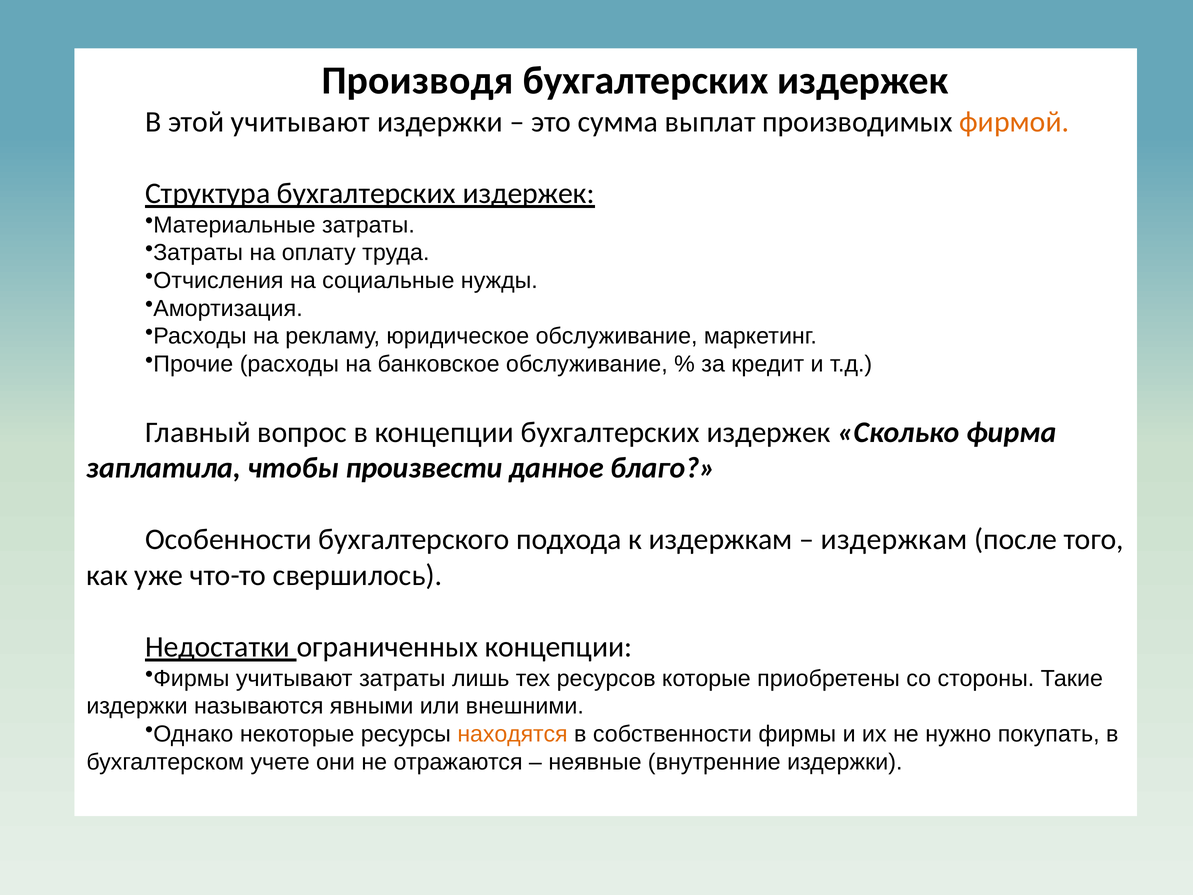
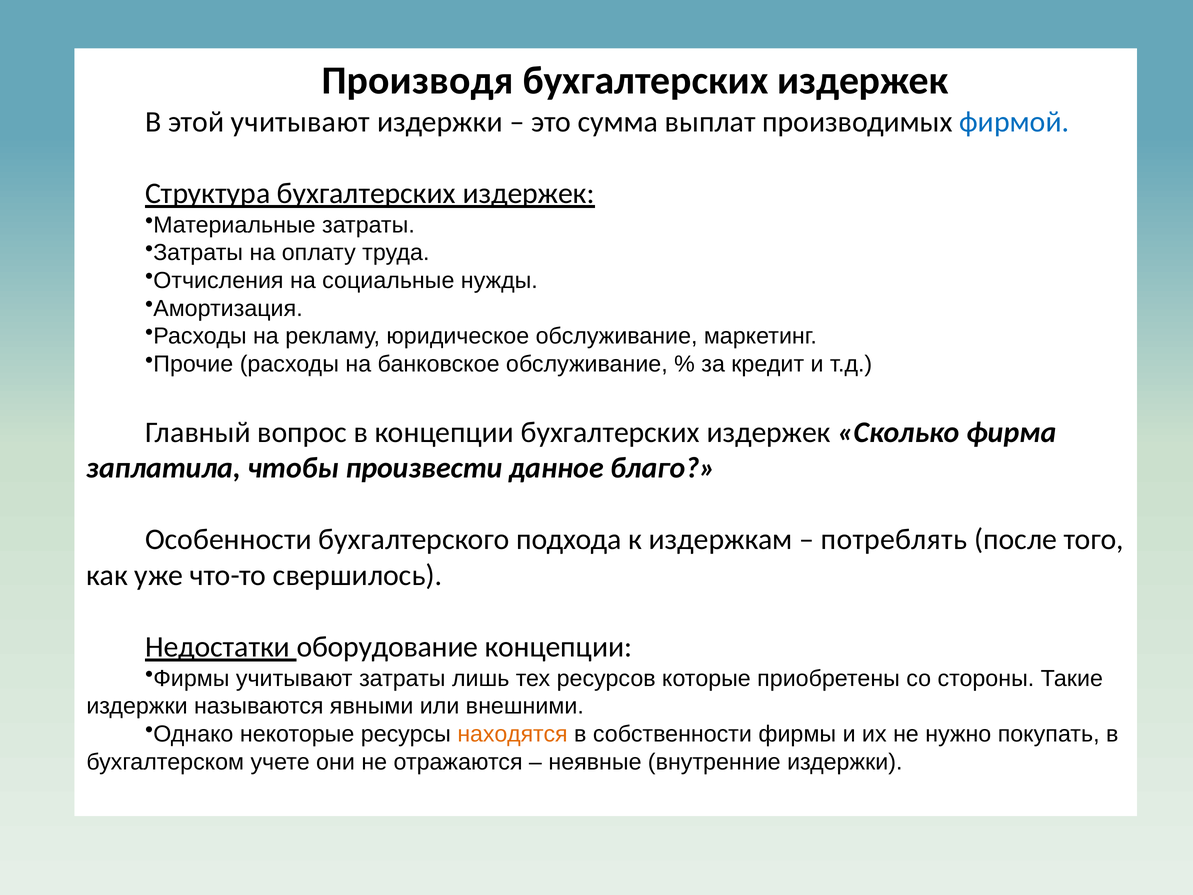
фирмой colour: orange -> blue (1014, 122)
издержкам: издержкам -> потреблять (894, 540)
ограниченных: ограниченных -> оборудование (387, 647)
